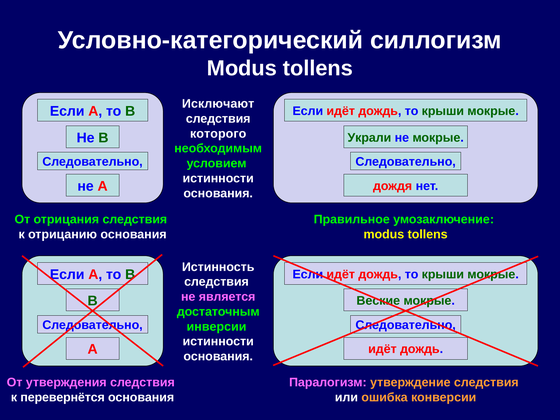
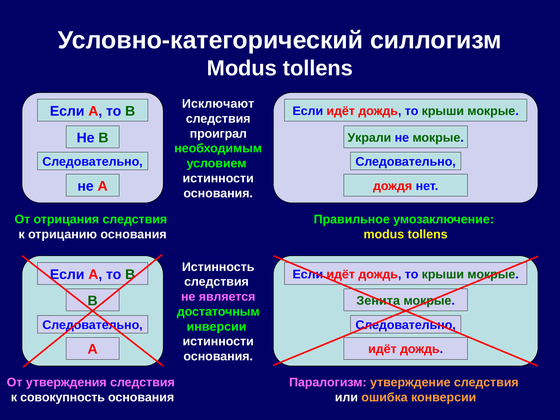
которого: которого -> проиграл (218, 134)
Веские: Веские -> Зенита (378, 301)
перевернётся: перевернётся -> совокупность (63, 397)
